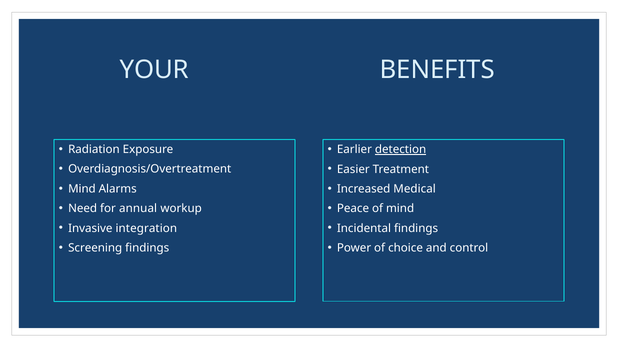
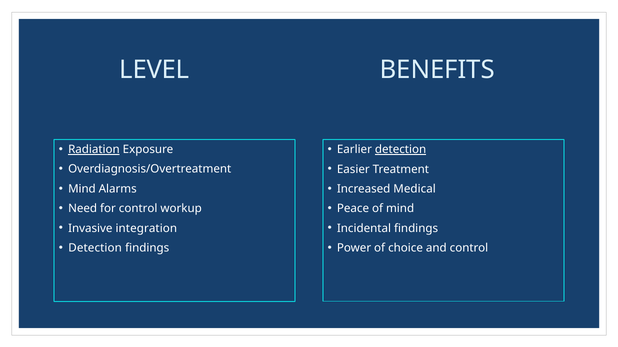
YOUR: YOUR -> LEVEL (154, 70)
Radiation underline: none -> present (94, 150)
for annual: annual -> control (138, 209)
Screening: Screening -> Detection (95, 248)
